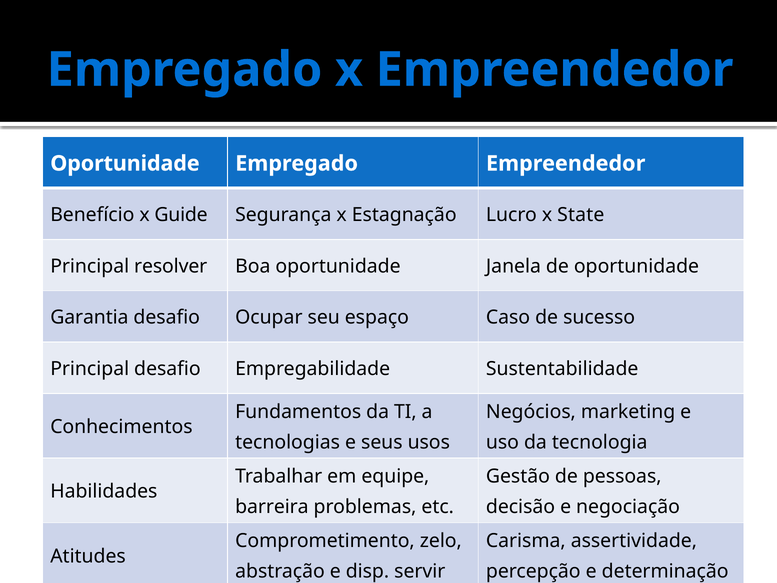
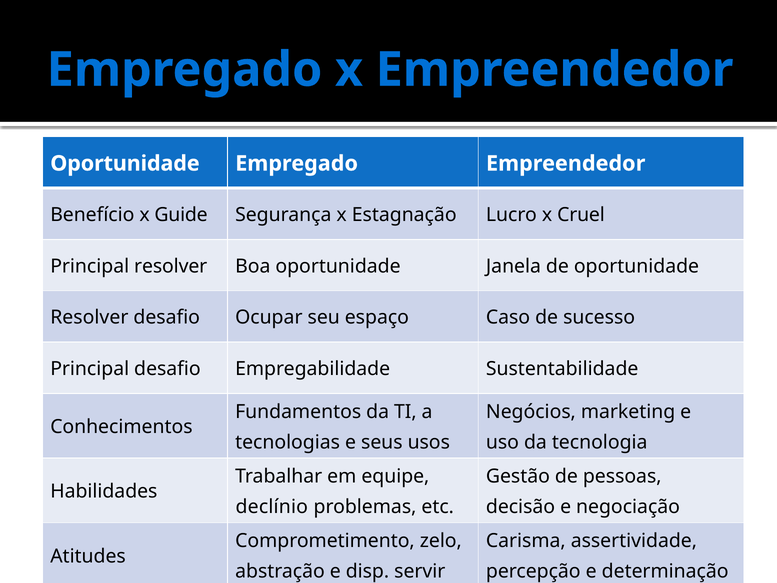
State: State -> Cruel (581, 215)
Garantia: Garantia -> Resolver (89, 317)
barreira: barreira -> declínio (272, 506)
